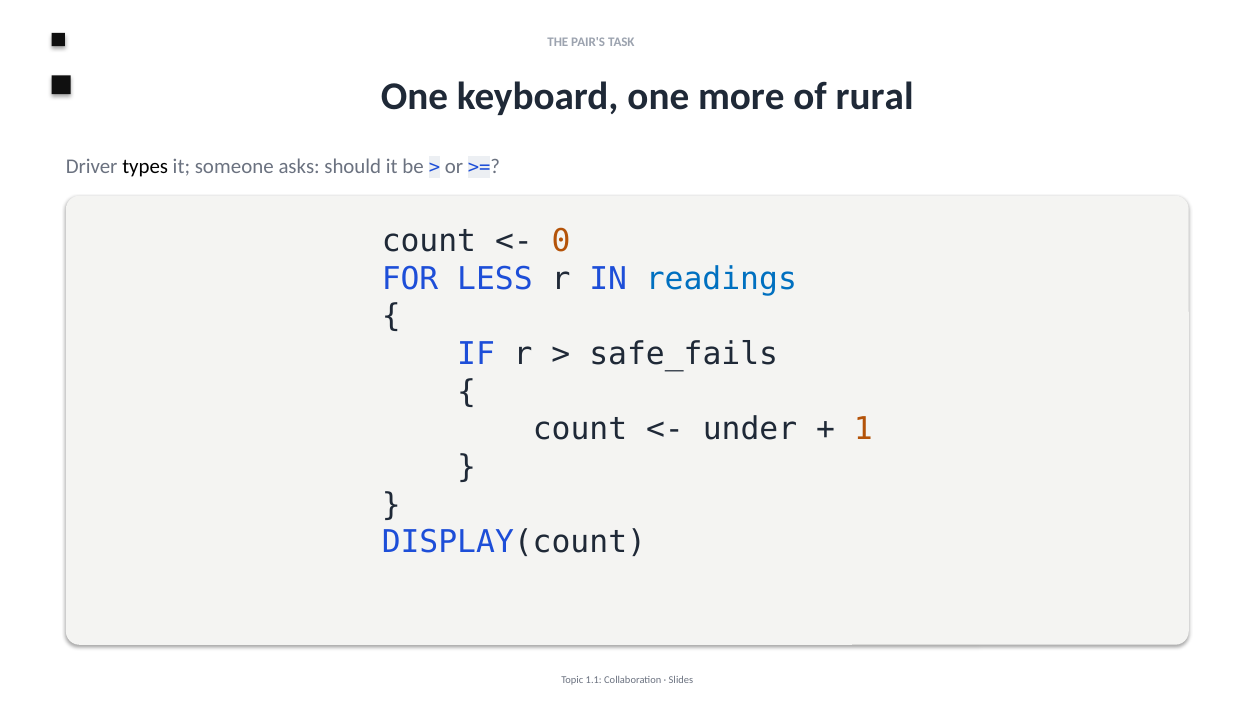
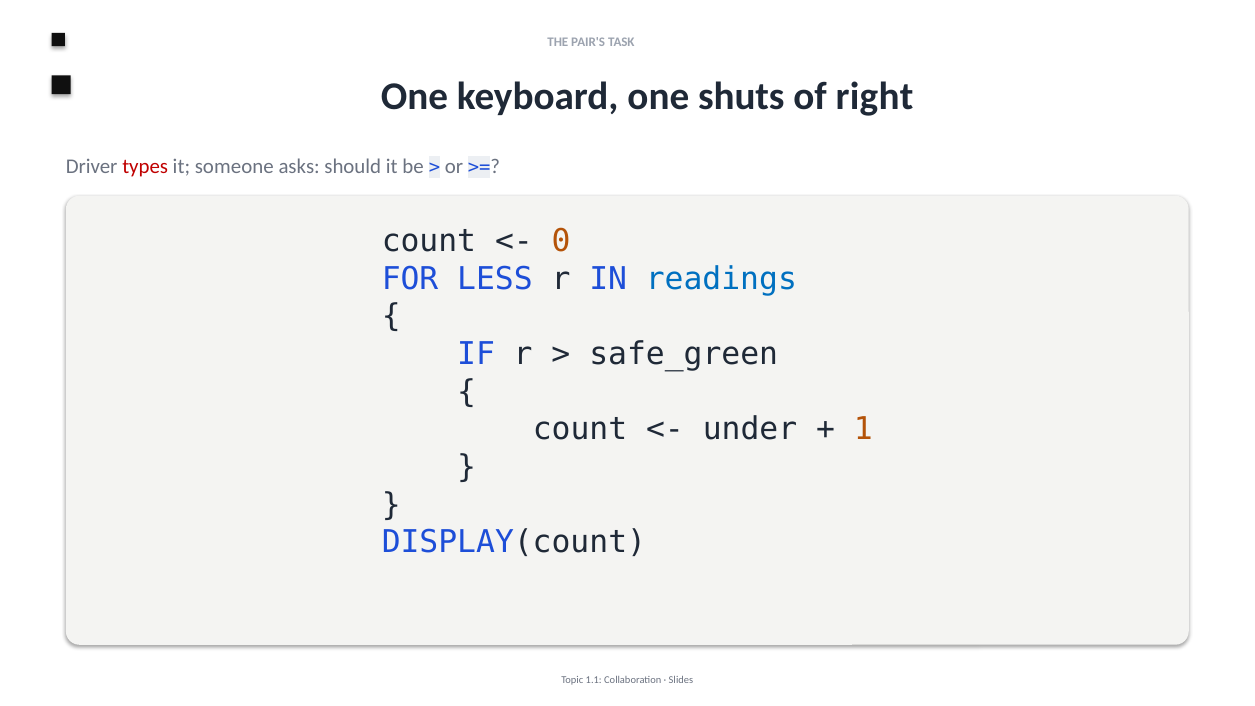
more: more -> shuts (741, 97)
rural: rural -> right (874, 97)
types colour: black -> red (145, 166)
safe_fails: safe_fails -> safe_green (684, 354)
